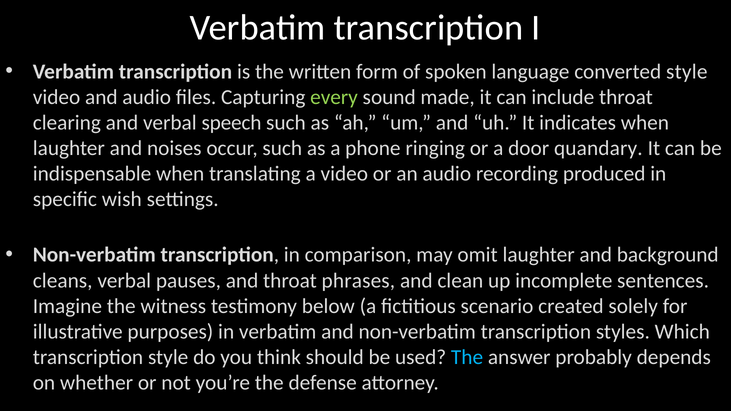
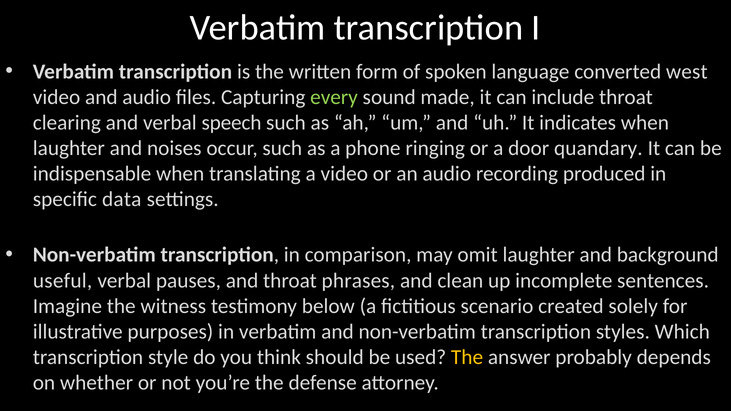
converted style: style -> west (687, 72)
wish: wish -> data (122, 200)
cleans: cleans -> useful (63, 281)
The colour: light blue -> yellow (467, 357)
